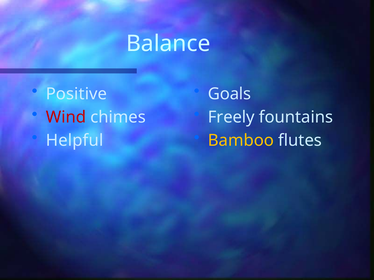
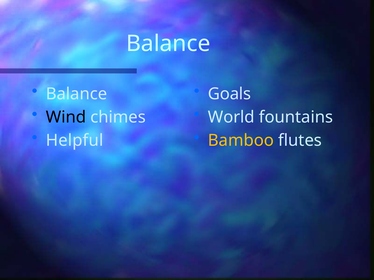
Positive: Positive -> Balance (77, 94)
Wind colour: red -> black (66, 117)
Freely: Freely -> World (231, 117)
